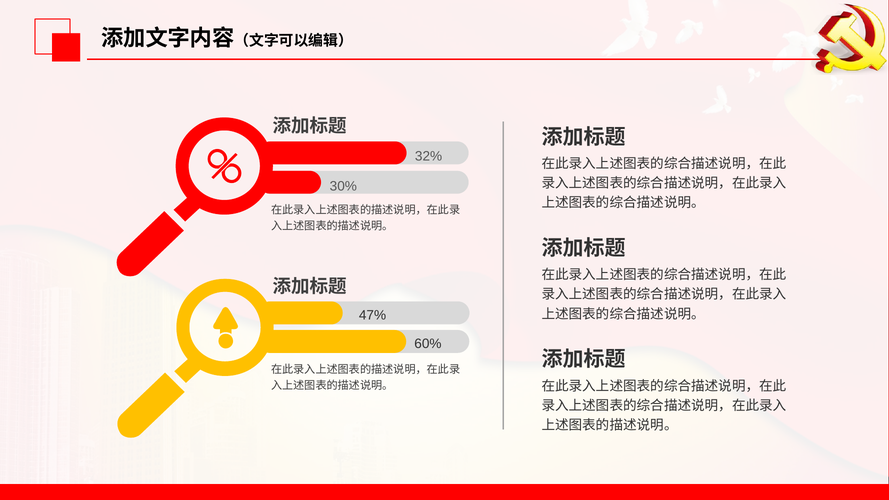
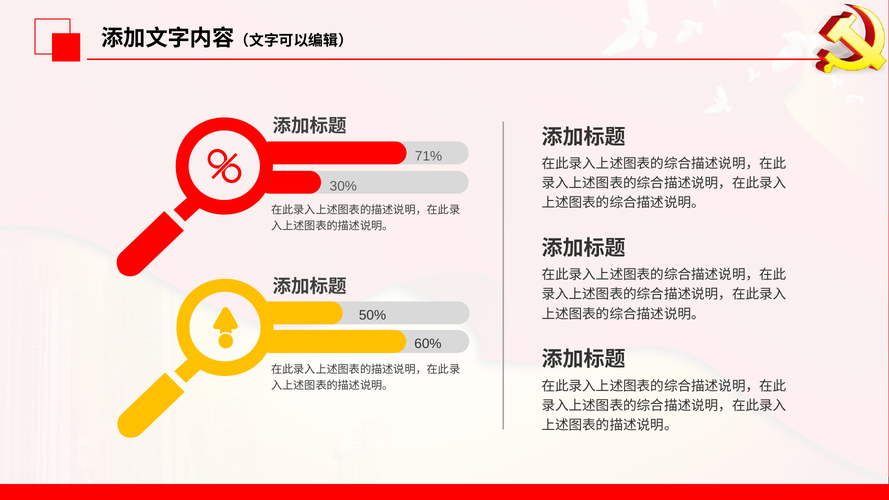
32%: 32% -> 71% (429, 156)
47%: 47% -> 50% (373, 315)
